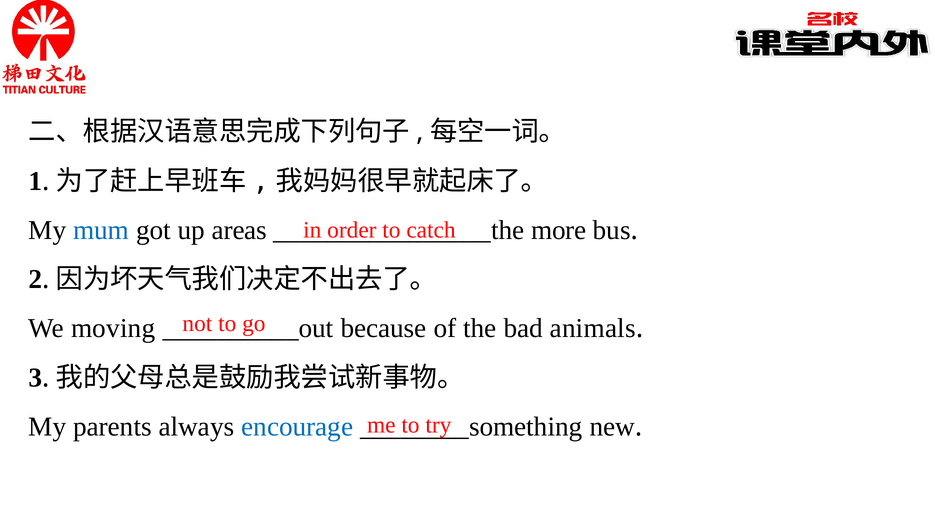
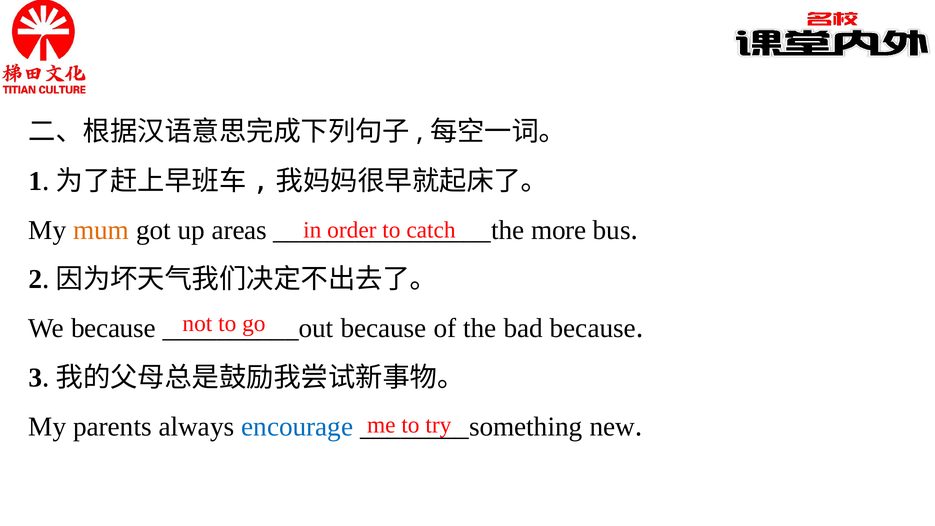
mum colour: blue -> orange (101, 230)
We moving: moving -> because (113, 328)
bad animals: animals -> because (593, 328)
